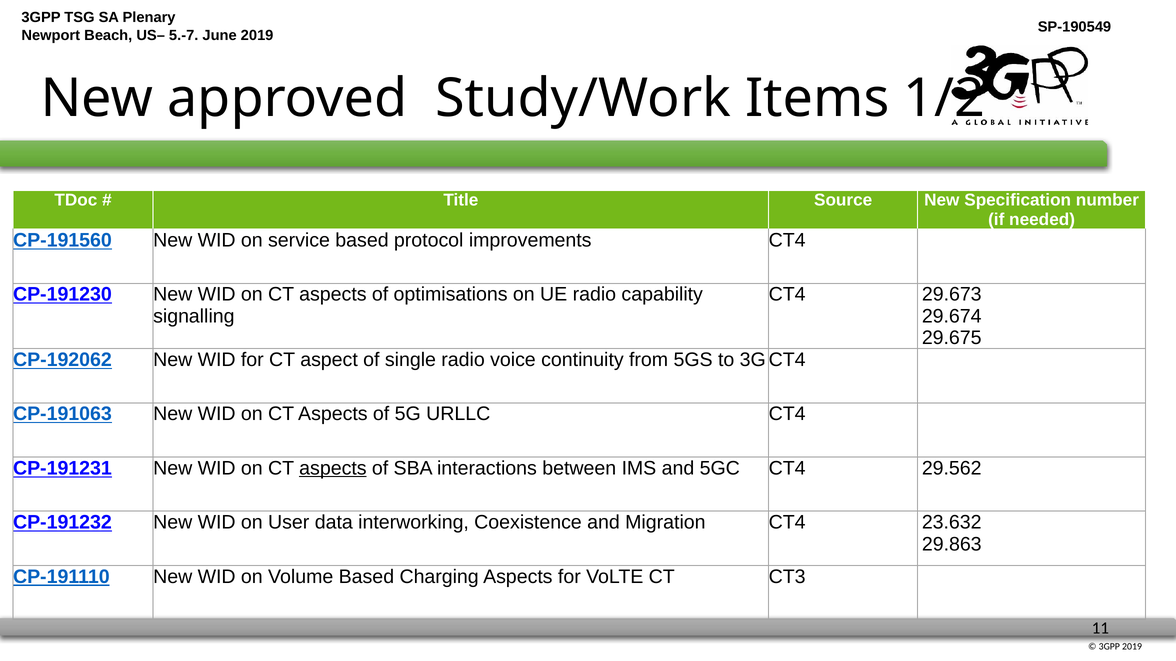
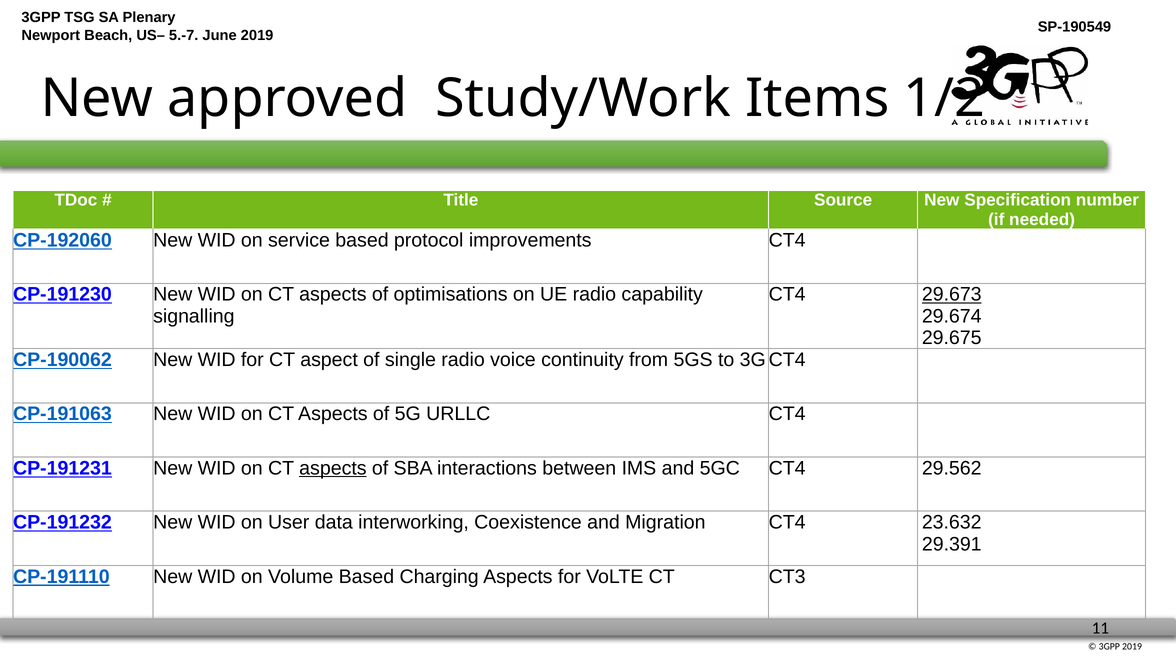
CP-191560: CP-191560 -> CP-192060 (62, 240)
29.673 underline: none -> present (952, 295)
CP-192062: CP-192062 -> CP-190062 (62, 360)
29.863: 29.863 -> 29.391 (952, 545)
